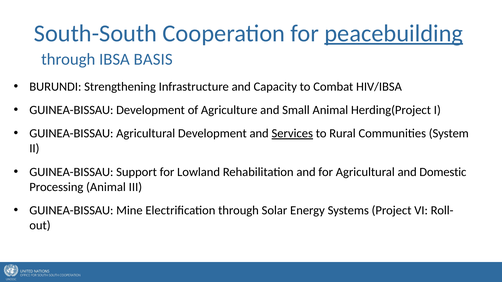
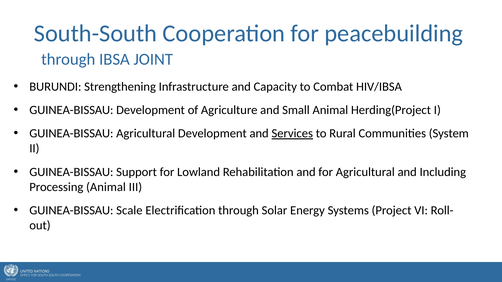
peacebuilding underline: present -> none (394, 33)
BASIS: BASIS -> JOINT (153, 59)
Domestic: Domestic -> Including (443, 172)
Mine: Mine -> Scale (129, 211)
